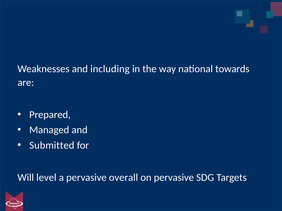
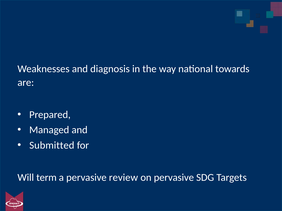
including: including -> diagnosis (110, 69)
level: level -> term (46, 178)
overall: overall -> review (123, 178)
